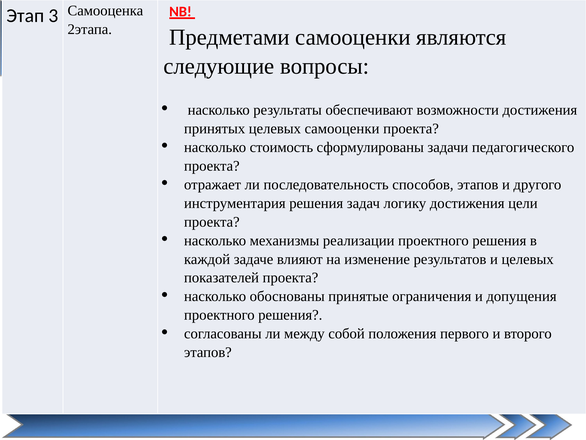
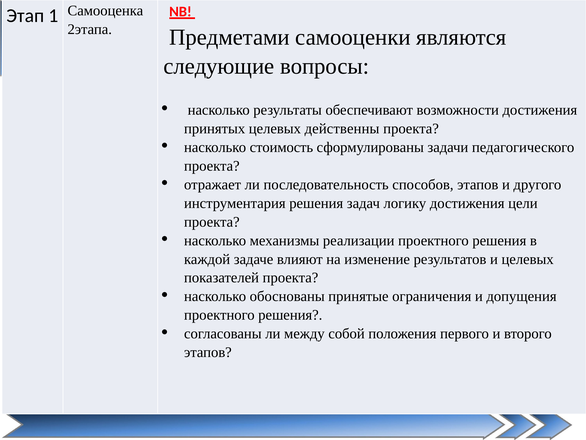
3: 3 -> 1 (54, 16)
целевых самооценки: самооценки -> действенны (342, 128)
